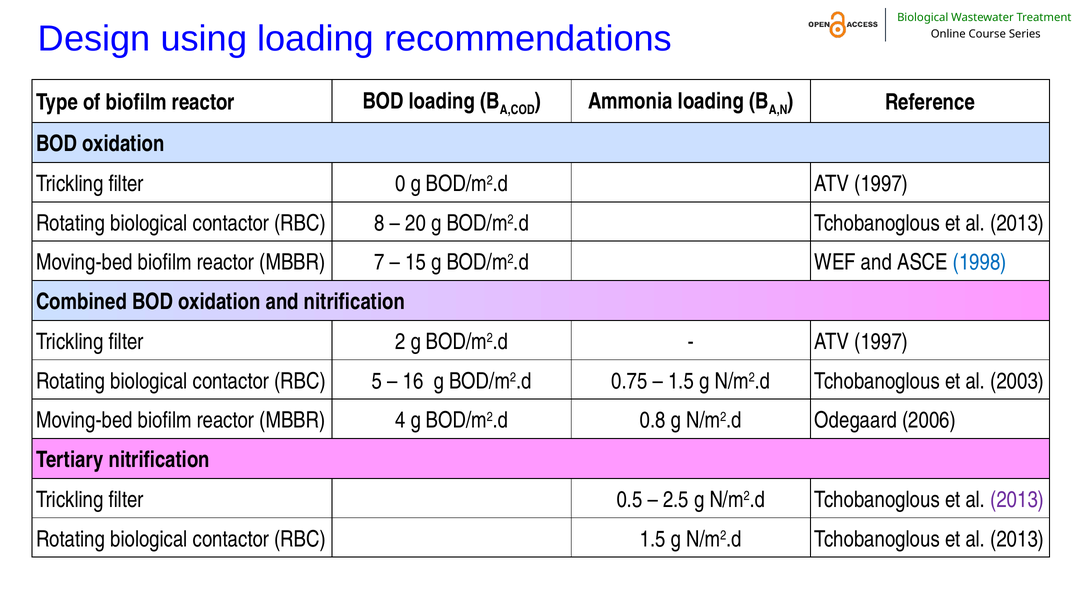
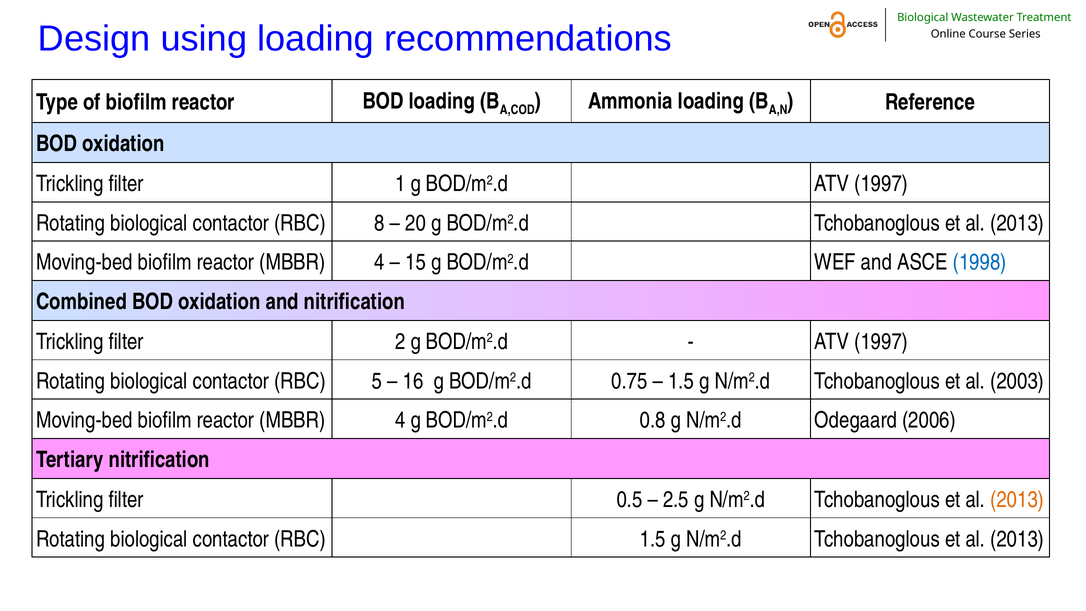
0: 0 -> 1 (400, 184)
7: 7 -> 4 (380, 262)
2013 colour: purple -> orange (1017, 500)
